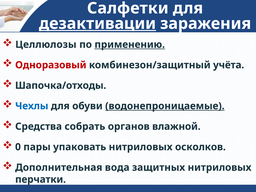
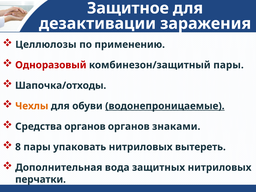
Салфетки: Салфетки -> Защитное (128, 8)
дезактивации underline: present -> none (97, 24)
применению underline: present -> none (130, 45)
комбинезон/защитный учёта: учёта -> пары (229, 65)
Чехлы colour: blue -> orange (32, 106)
Средства собрать: собрать -> органов (85, 126)
влажной: влажной -> знаками (176, 126)
0: 0 -> 8 (18, 147)
осколков: осколков -> вытереть (200, 147)
